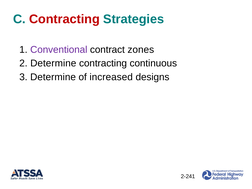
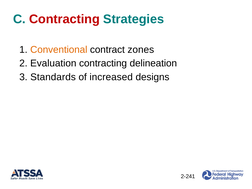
Conventional colour: purple -> orange (59, 50)
Determine: Determine -> Evaluation (53, 63)
continuous: continuous -> delineation (153, 63)
Determine: Determine -> Standards (53, 77)
